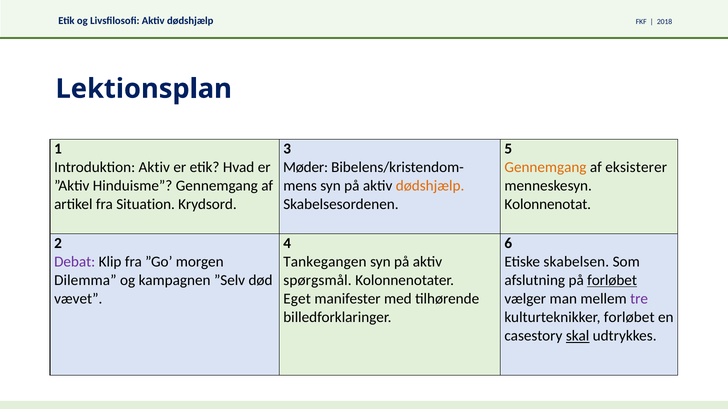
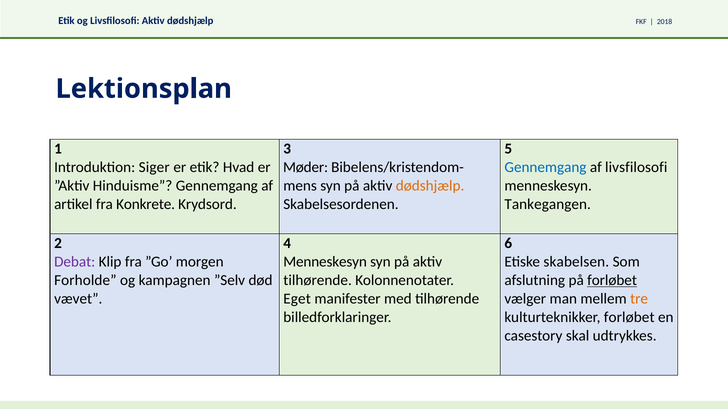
Introduktion Aktiv: Aktiv -> Siger (154, 167)
Gennemgang colour: orange -> blue (545, 167)
af eksisterer: eksisterer -> livsfilosofi (636, 167)
Situation: Situation -> Konkrete (146, 205)
Kolonnenotat: Kolonnenotat -> Tankegangen (548, 205)
Tankegangen: Tankegangen -> Menneskesyn (325, 262)
Dilemma: Dilemma -> Forholde (85, 281)
spørgsmål: spørgsmål -> tilhørende (318, 281)
tre colour: purple -> orange (639, 299)
skal underline: present -> none (578, 336)
